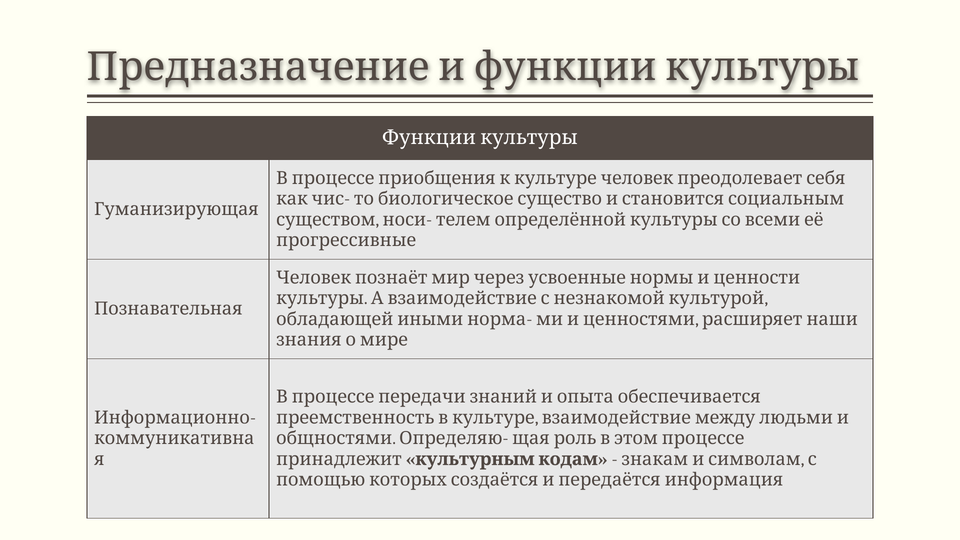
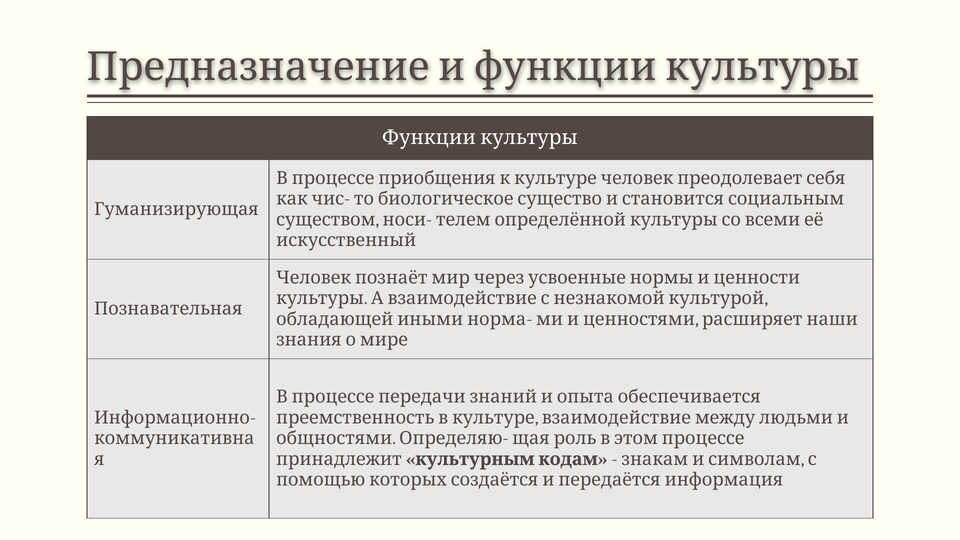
прогрессивные: прогрессивные -> искусственный (346, 240)
